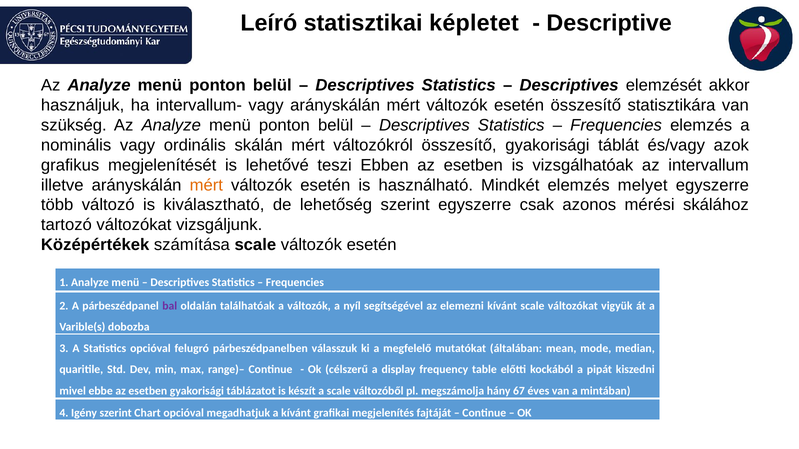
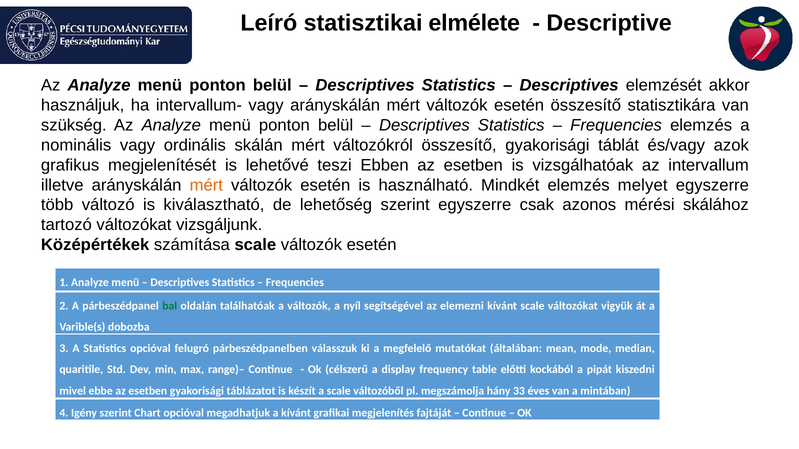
képletet: képletet -> elmélete (474, 23)
bal colour: purple -> green (170, 306)
67: 67 -> 33 (519, 391)
